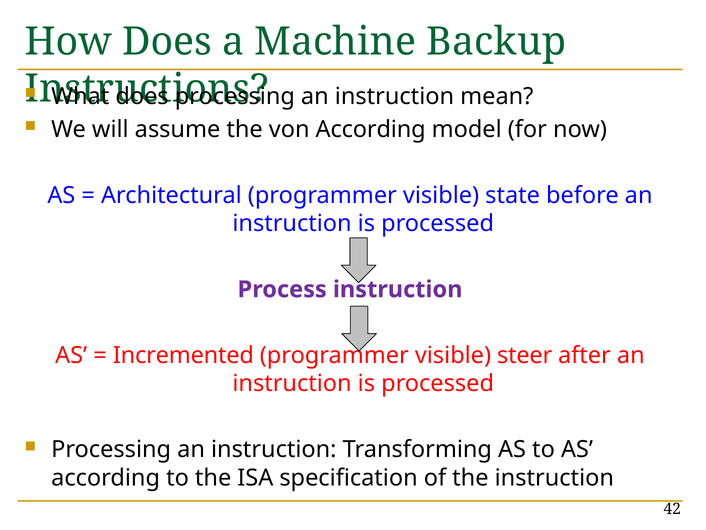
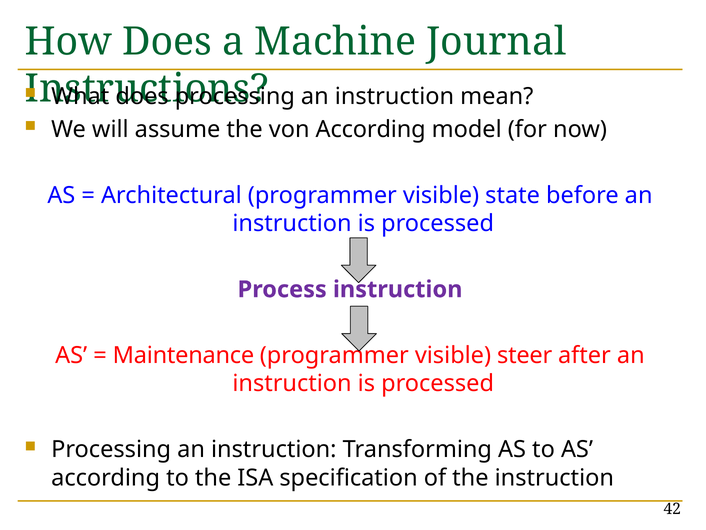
Backup: Backup -> Journal (496, 42)
Incremented: Incremented -> Maintenance (183, 355)
